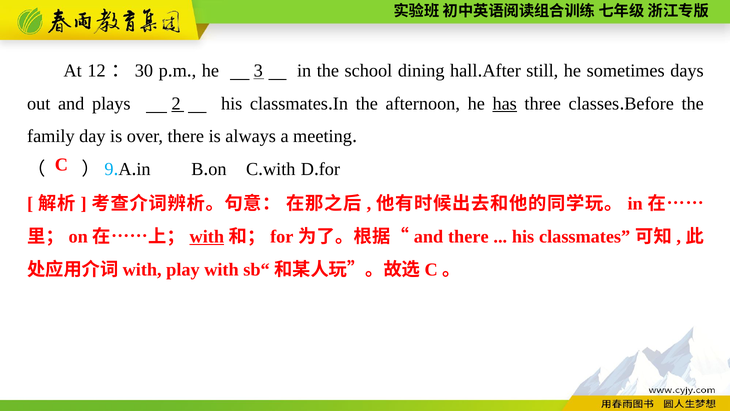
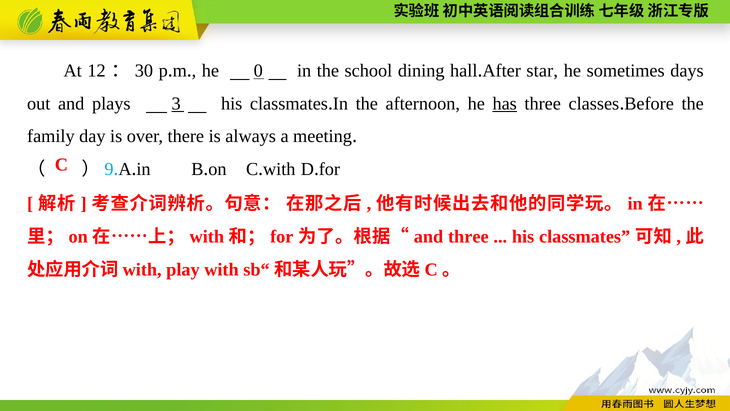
3: 3 -> 0 (258, 71)
still: still -> star (542, 71)
2: 2 -> 3 (176, 103)
with underline: present -> none (207, 237)
and there: there -> three (468, 237)
